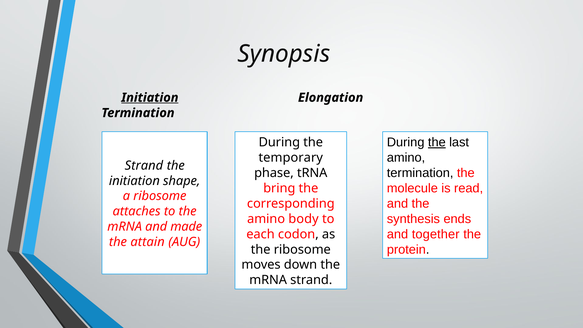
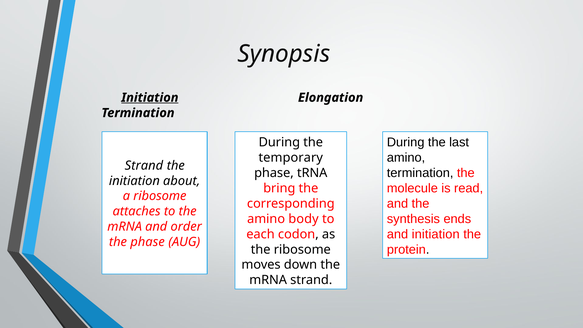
the underline: present -> none (437, 142)
shape: shape -> about (182, 181)
made: made -> order (186, 227)
and together: together -> initiation (436, 234)
the attain: attain -> phase (148, 242)
